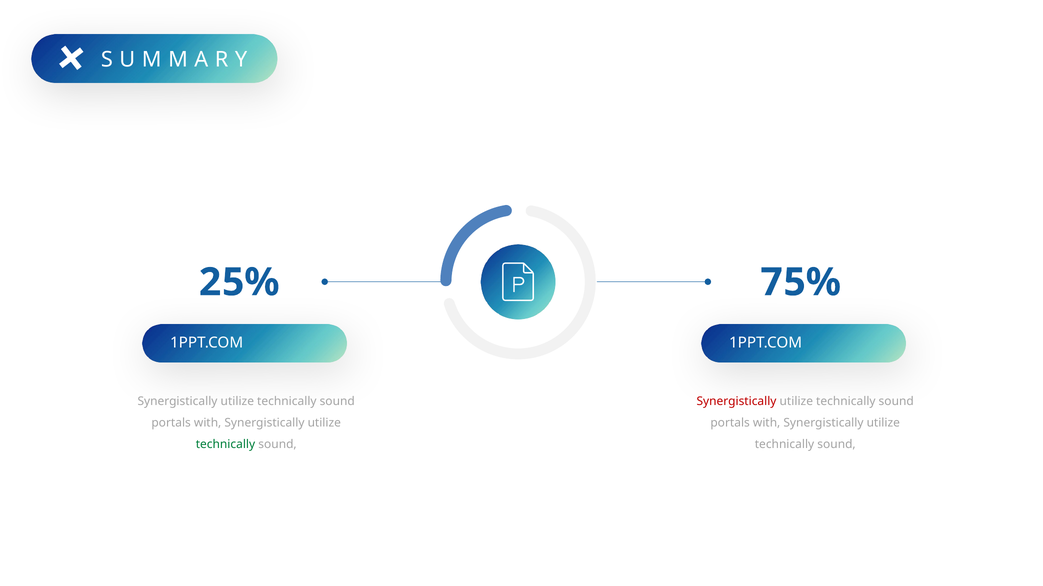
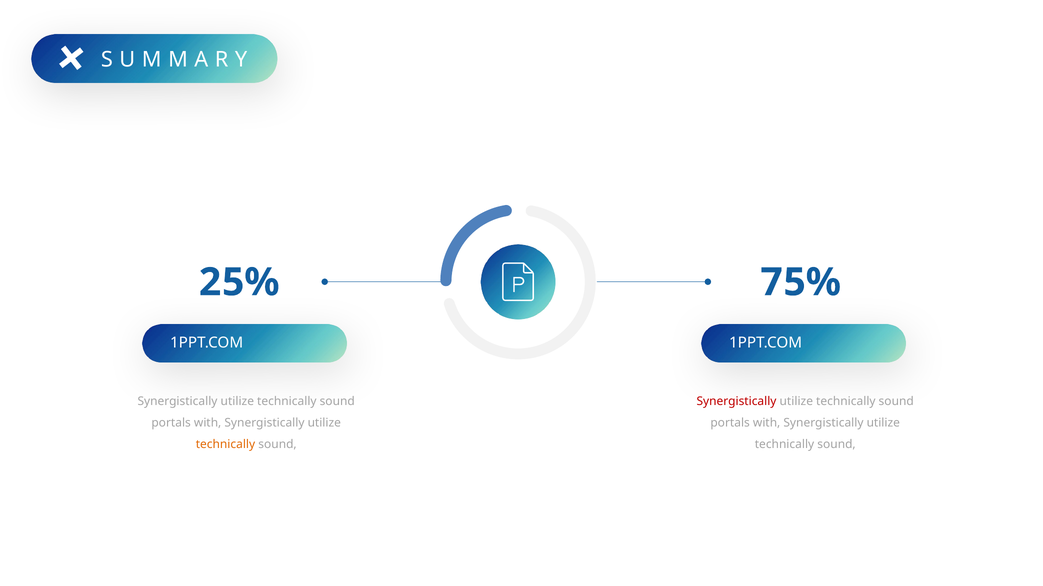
technically colour: green -> orange (225, 445)
